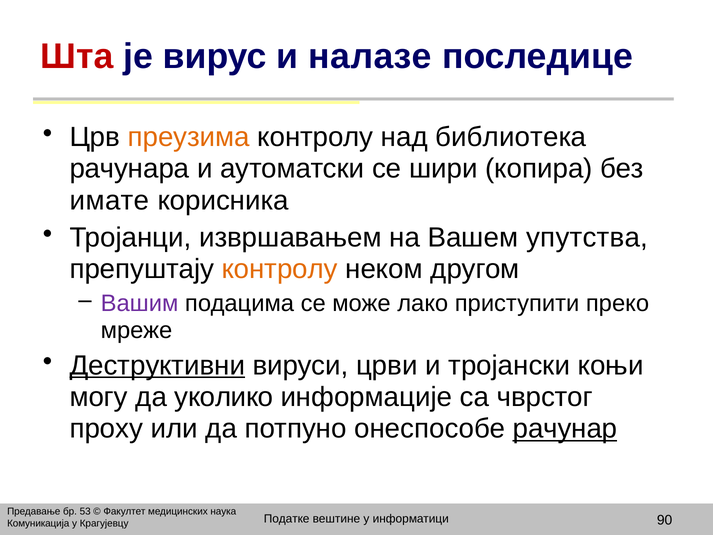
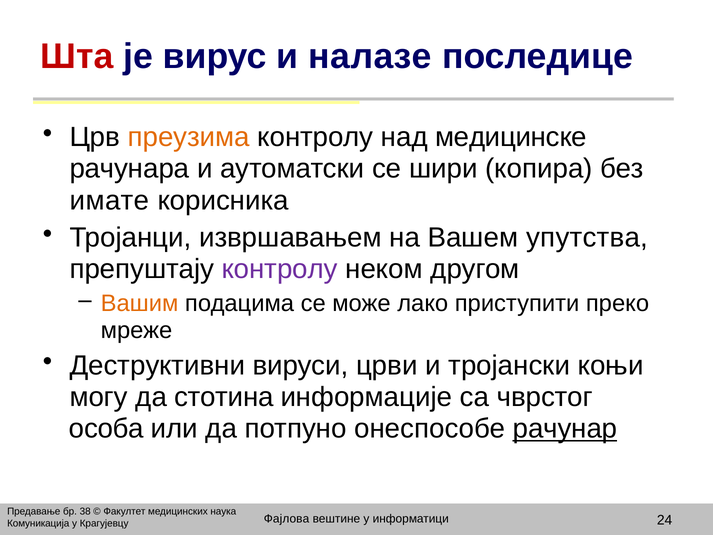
библиотека: библиотека -> медицинске (511, 137)
контролу colour: orange -> purple (280, 269)
Вашим colour: purple -> orange (140, 303)
Деструктивни underline: present -> none (157, 365)
уколико: уколико -> стотина (224, 397)
проxy: проxy -> особа (106, 429)
53: 53 -> 38 (85, 511)
Податке: Податке -> Фајлова (287, 519)
90: 90 -> 24 (665, 520)
